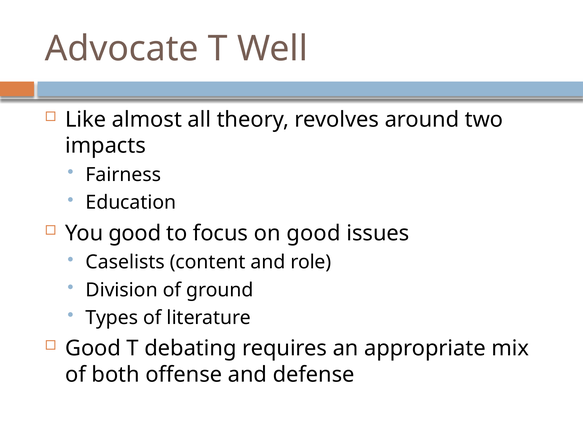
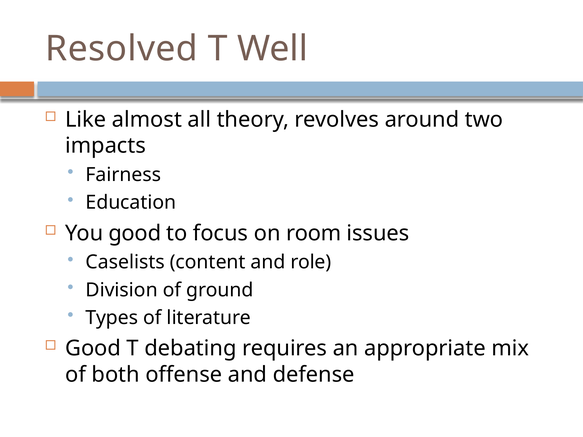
Advocate: Advocate -> Resolved (122, 49)
on good: good -> room (314, 233)
